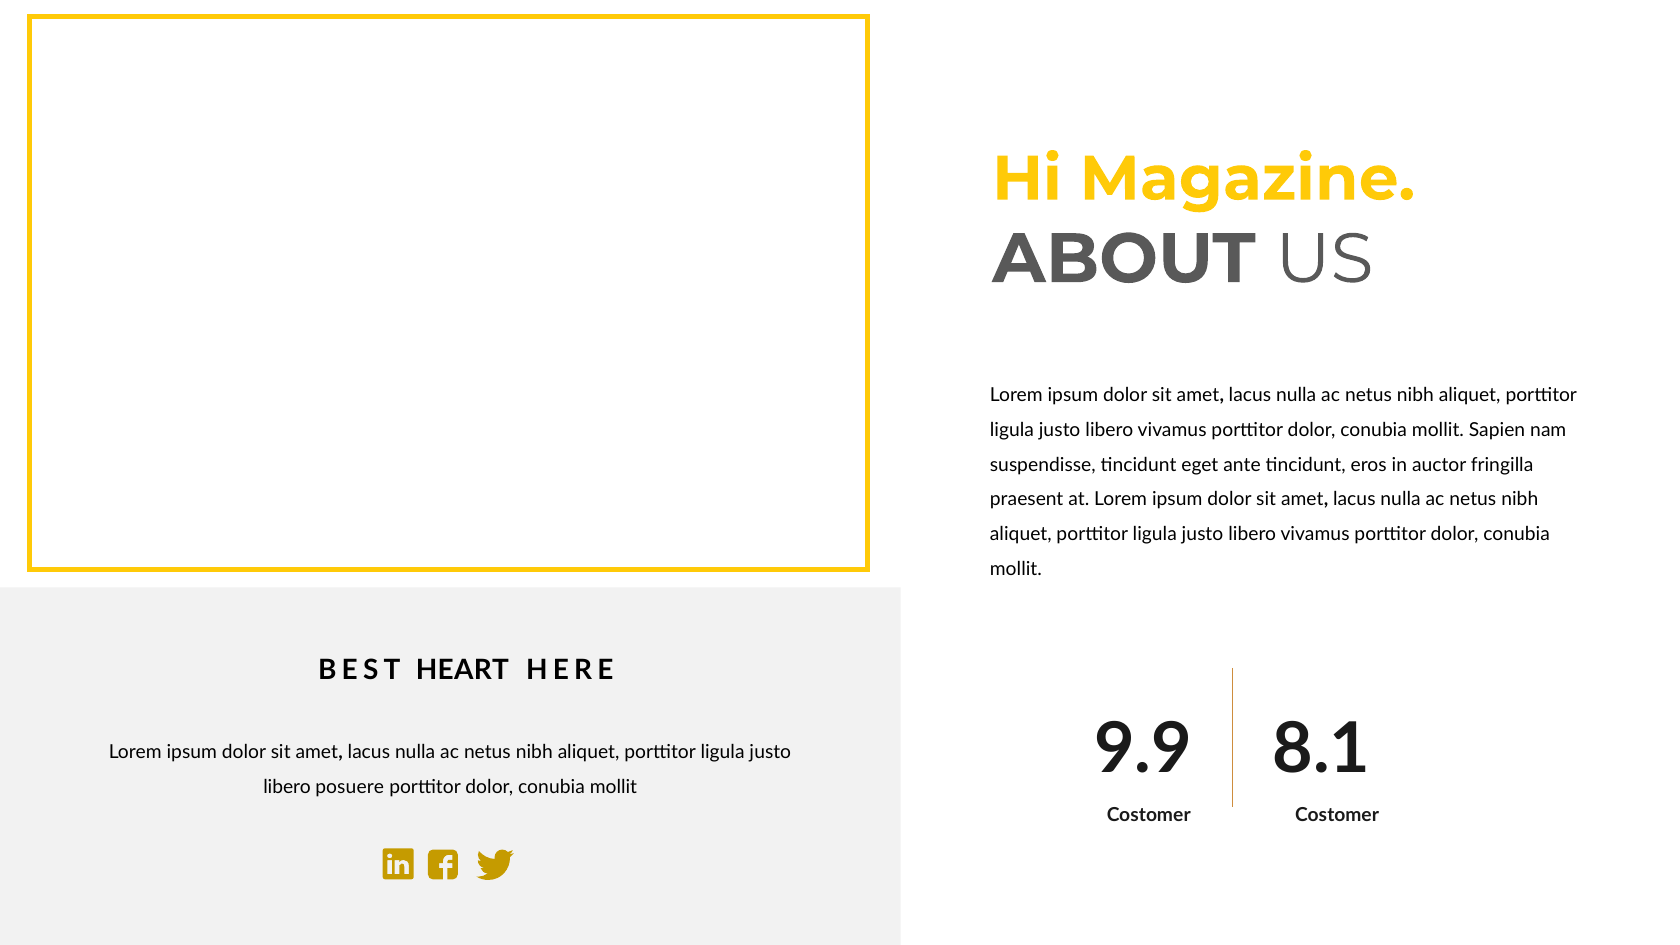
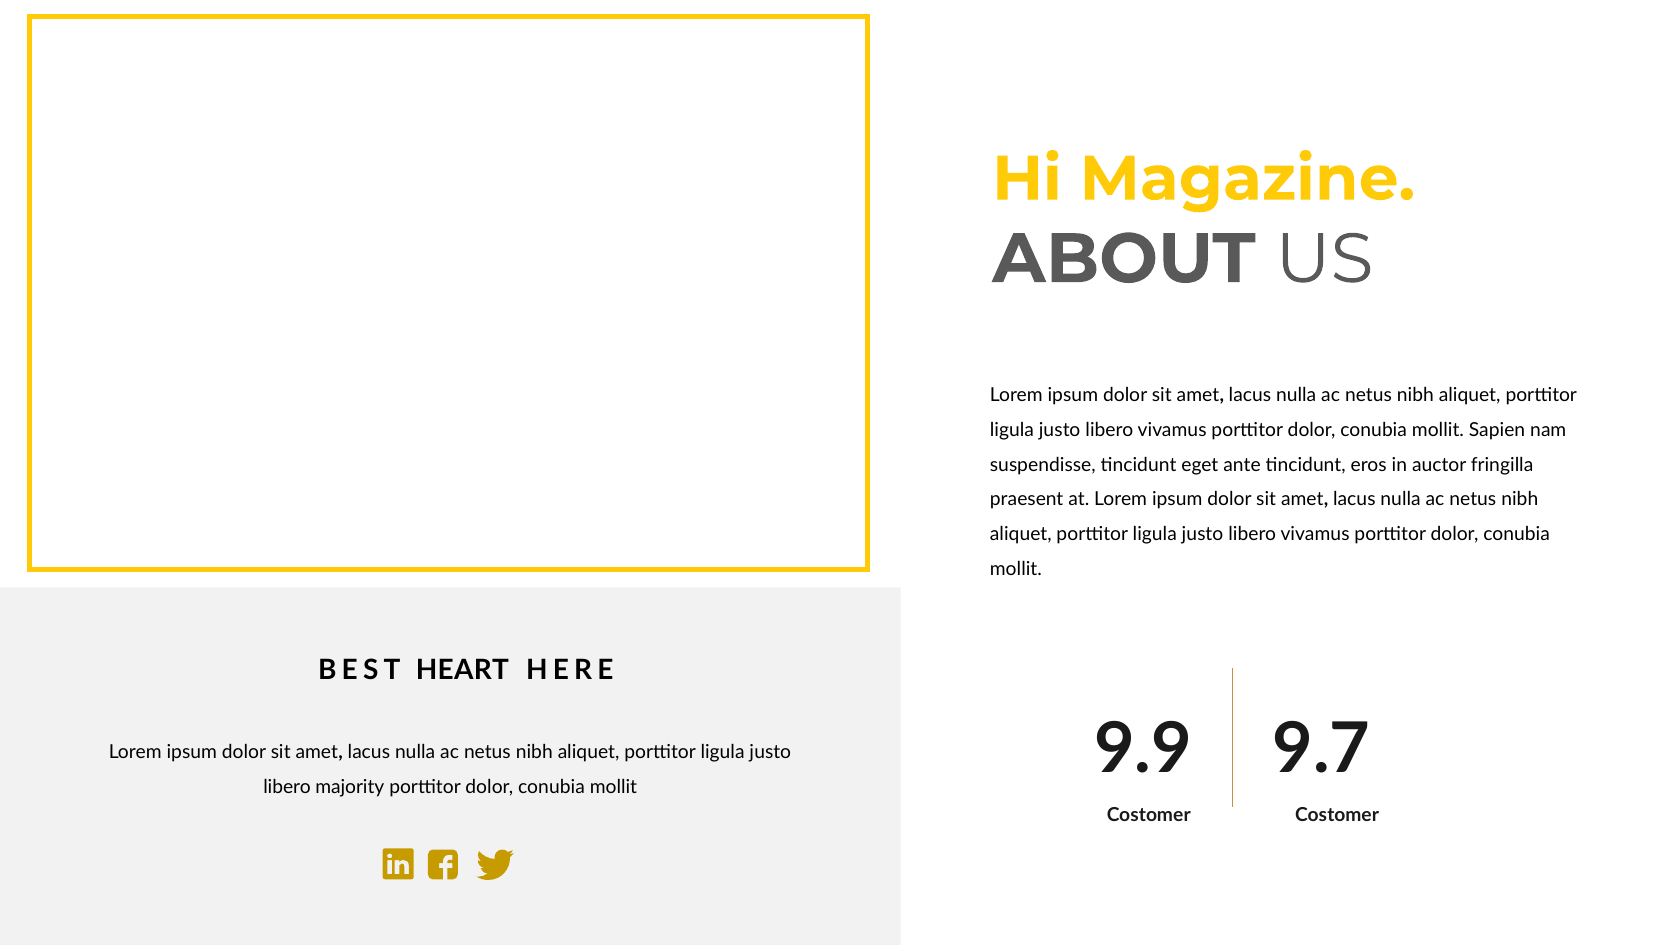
8.1: 8.1 -> 9.7 (1322, 749)
posuere: posuere -> majority (350, 787)
